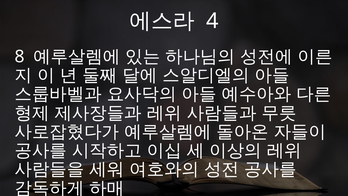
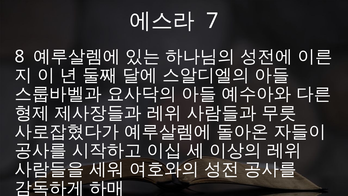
4: 4 -> 7 (212, 21)
